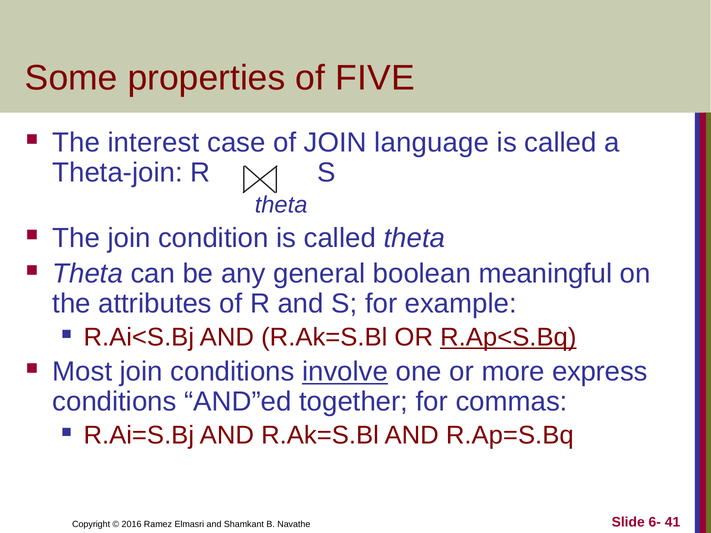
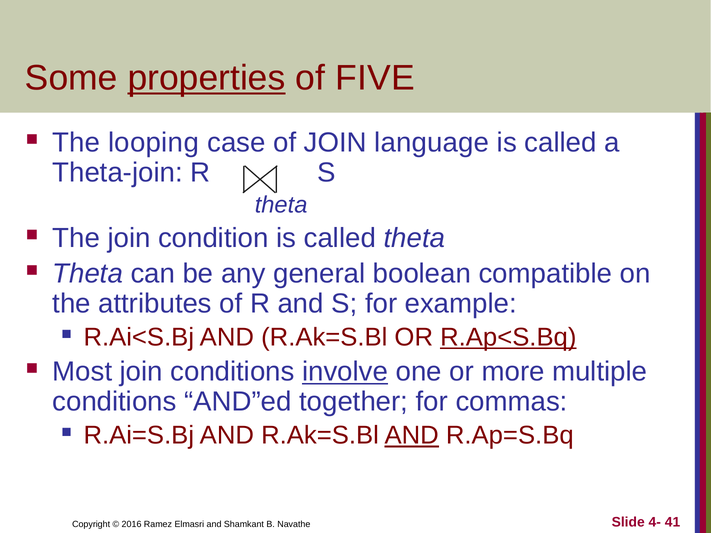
properties underline: none -> present (206, 78)
interest: interest -> looping (153, 143)
meaningful: meaningful -> compatible (545, 274)
express: express -> multiple (600, 372)
AND underline: none -> present (412, 436)
6-: 6- -> 4- (655, 522)
